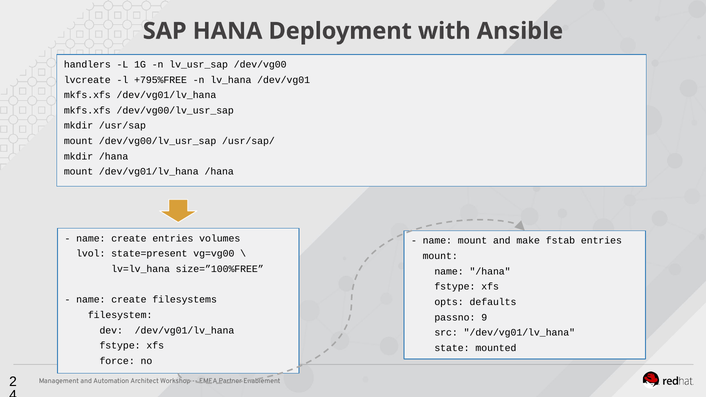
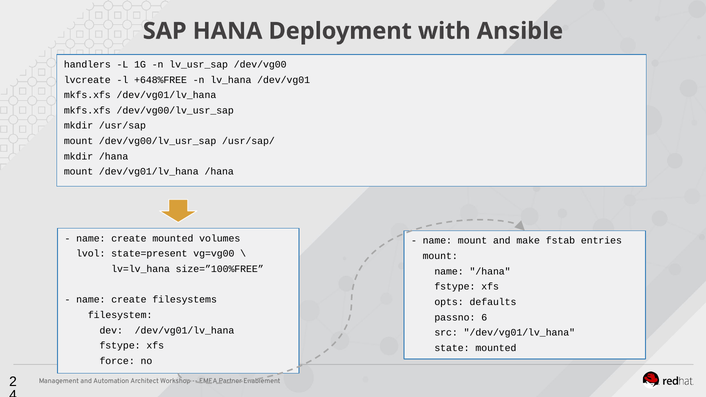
+795%FREE: +795%FREE -> +648%FREE (161, 80)
create entries: entries -> mounted (173, 239)
9: 9 -> 6 (484, 317)
